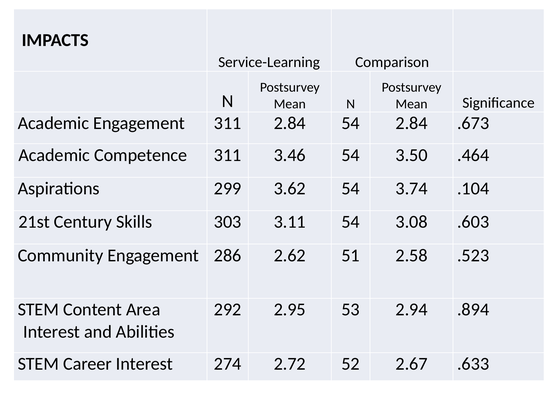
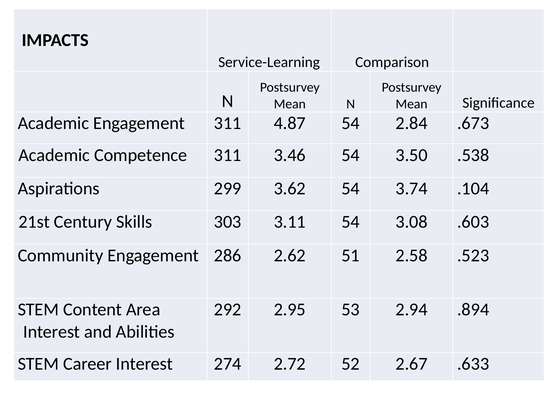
311 2.84: 2.84 -> 4.87 (290, 123)
.464: .464 -> .538 (473, 155)
